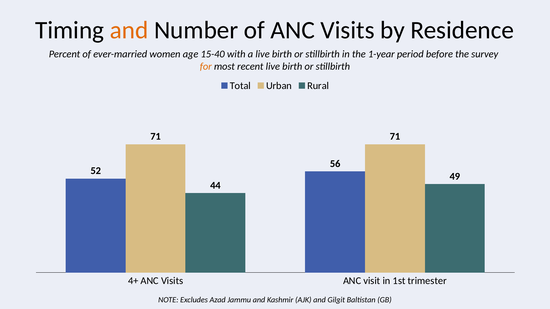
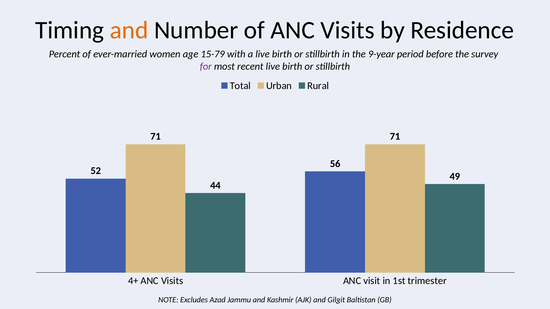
15-40: 15-40 -> 15-79 (213, 54)
1-year: 1-year -> 9-year (381, 54)
for colour: orange -> purple (206, 67)
